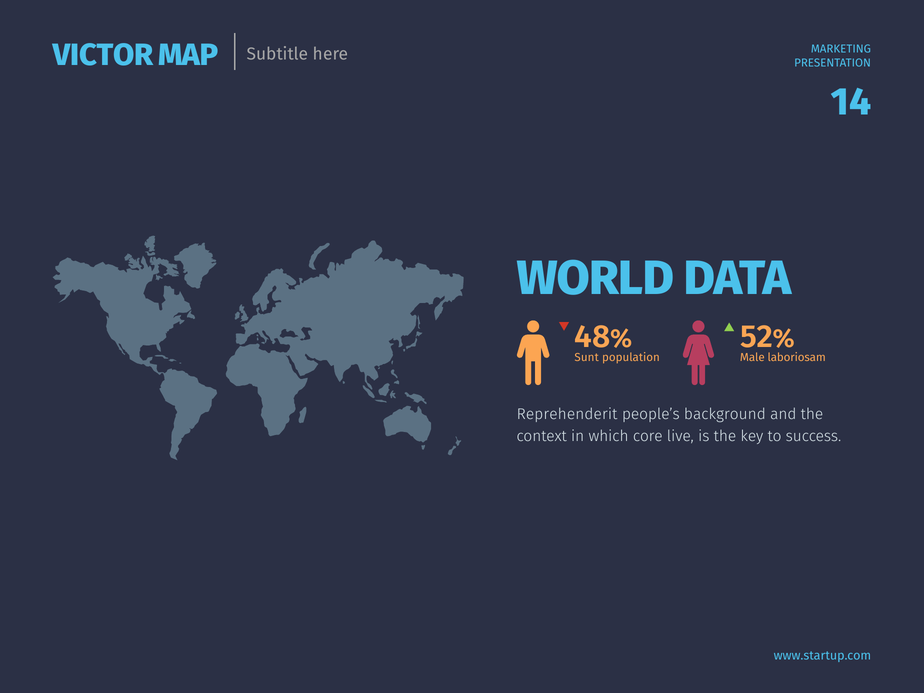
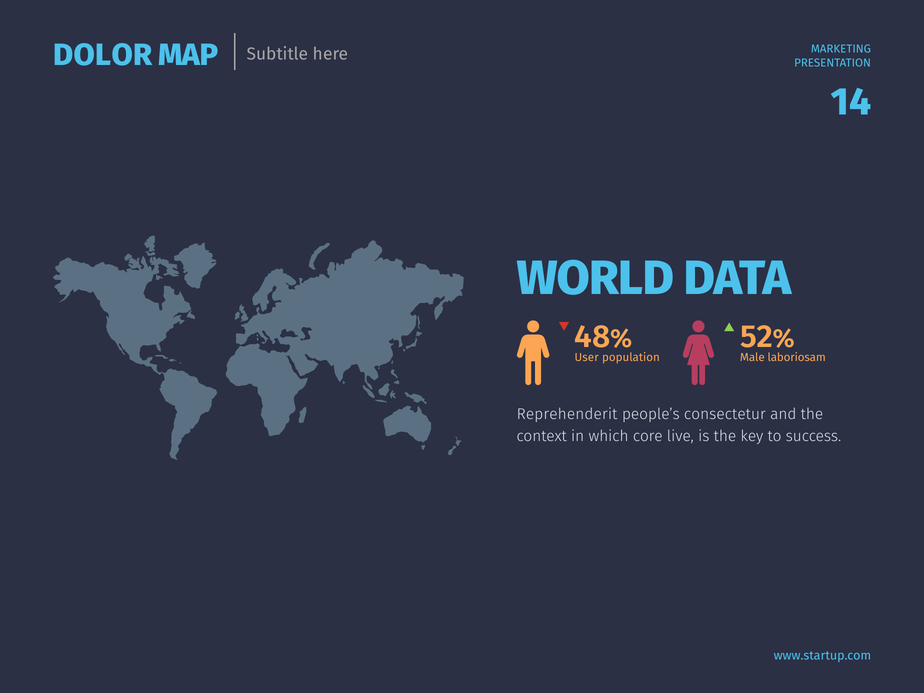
VICTOR: VICTOR -> DOLOR (103, 55)
Sunt: Sunt -> User (587, 358)
background: background -> consectetur (725, 414)
